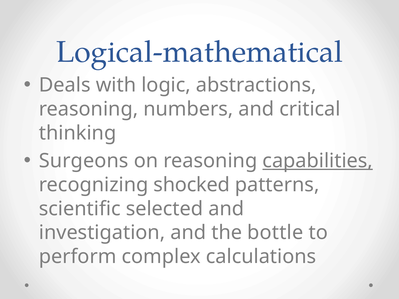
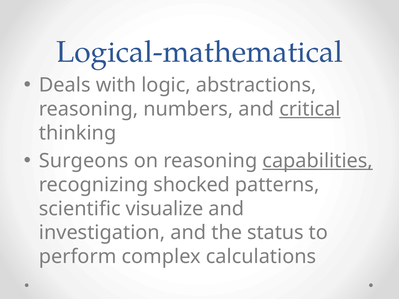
critical underline: none -> present (310, 109)
selected: selected -> visualize (165, 209)
bottle: bottle -> status (275, 233)
